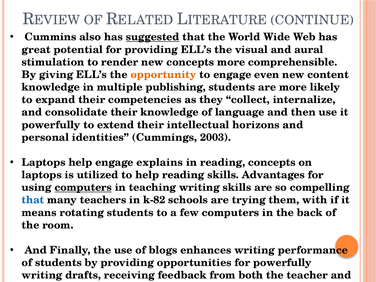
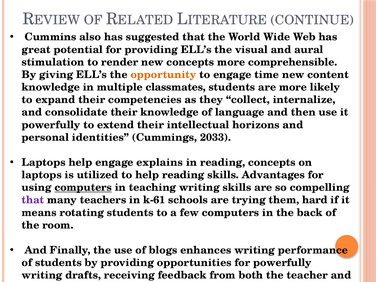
suggested underline: present -> none (153, 37)
even: even -> time (267, 75)
publishing: publishing -> classmates (176, 87)
2003: 2003 -> 2033 (216, 137)
that colour: blue -> purple (33, 200)
k-82: k-82 -> k-61 (154, 200)
with: with -> hard (315, 200)
